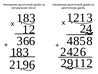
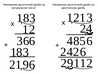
8: 8 -> 6 (89, 41)
